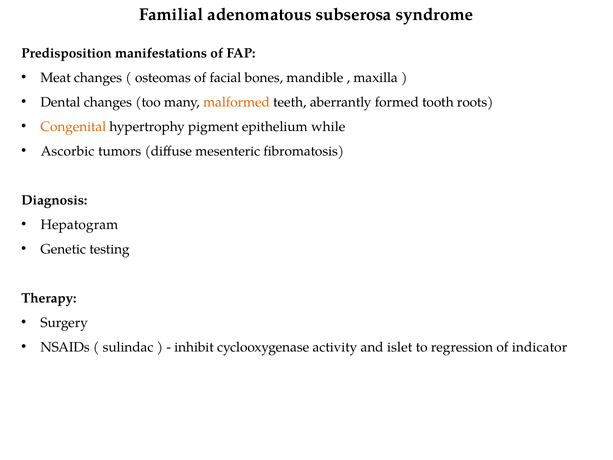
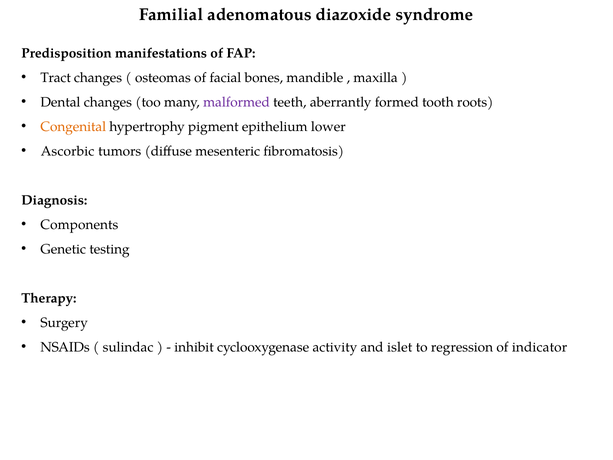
subserosa: subserosa -> diazoxide (354, 14)
Meat: Meat -> Tract (56, 78)
malformed colour: orange -> purple (236, 102)
while: while -> lower (328, 127)
Hepatogram: Hepatogram -> Components (79, 225)
